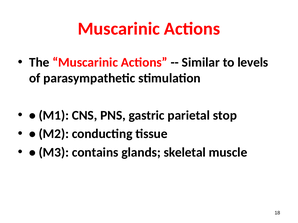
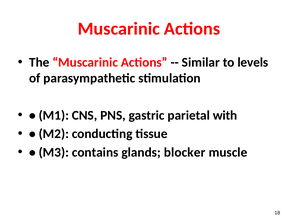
stop: stop -> with (225, 116)
skeletal: skeletal -> blocker (185, 153)
